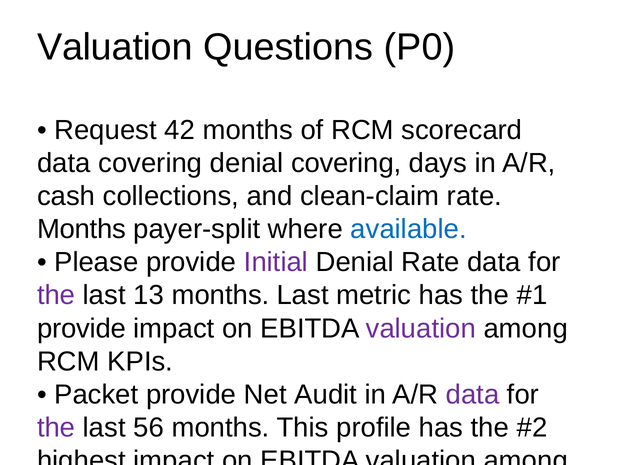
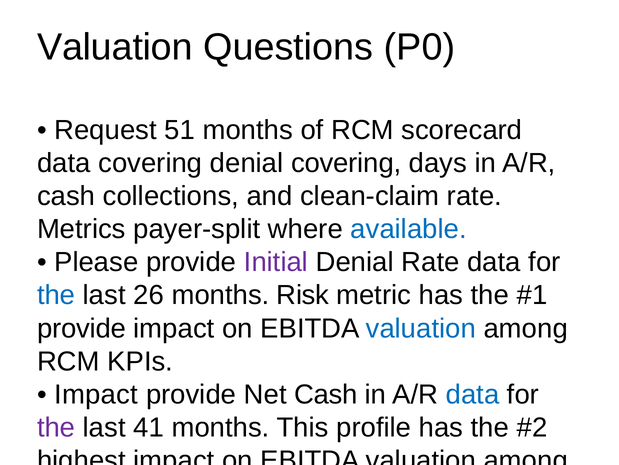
42: 42 -> 51 (180, 130)
Months: Months -> Metrics (81, 229)
the colour: purple -> blue (56, 295)
13: 13 -> 26 (149, 295)
months Last: Last -> Risk (303, 295)
valuation colour: purple -> blue (421, 328)
Packet: Packet -> Impact (96, 394)
Net Audit: Audit -> Cash (326, 394)
data colour: purple -> blue (473, 394)
56: 56 -> 41 (149, 427)
